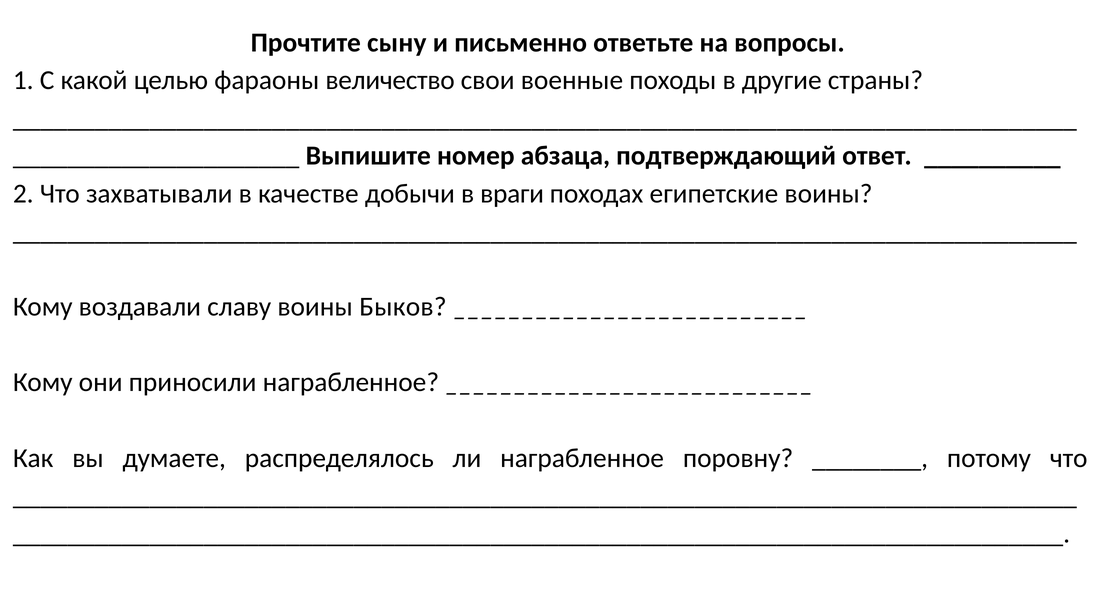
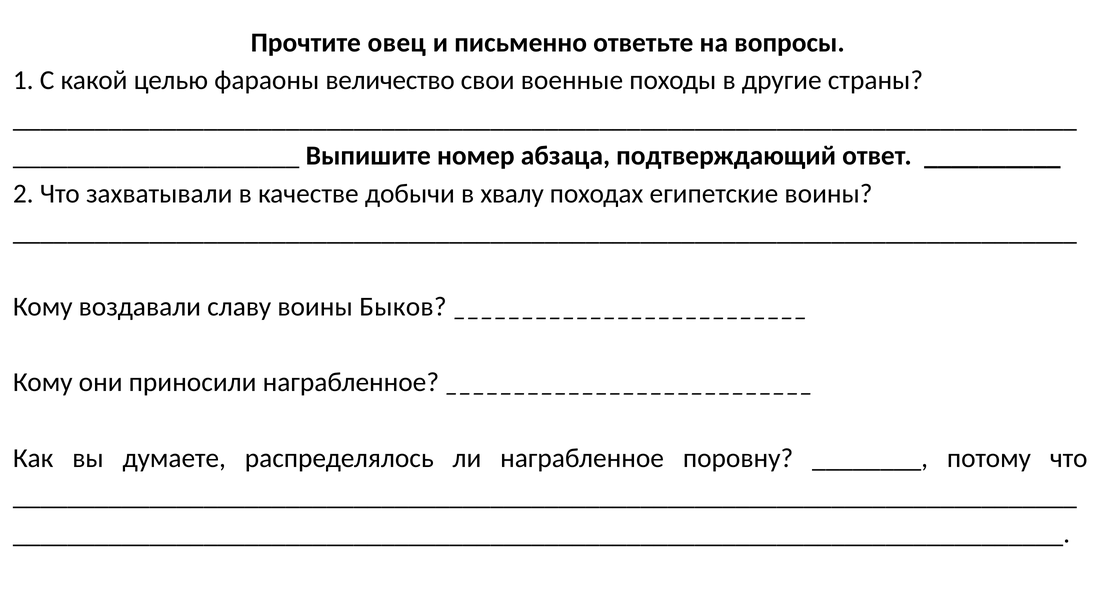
сыну: сыну -> овец (397, 43)
враги: враги -> хвалу (512, 194)
